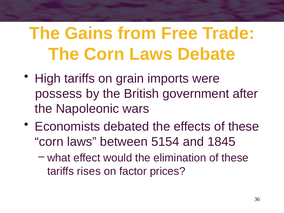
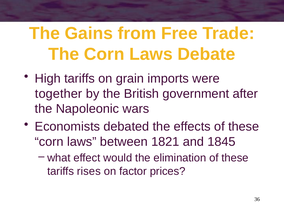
possess: possess -> together (59, 94)
5154: 5154 -> 1821 (165, 142)
